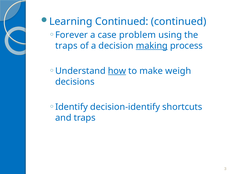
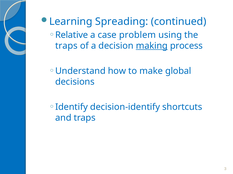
Learning Continued: Continued -> Spreading (122, 22)
Forever: Forever -> Relative (72, 35)
how underline: present -> none (117, 71)
weigh: weigh -> global (178, 71)
